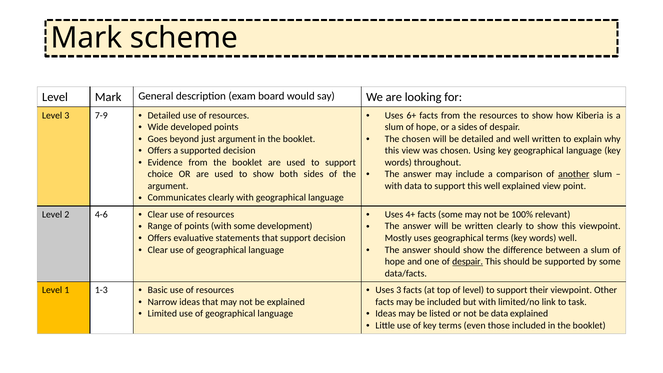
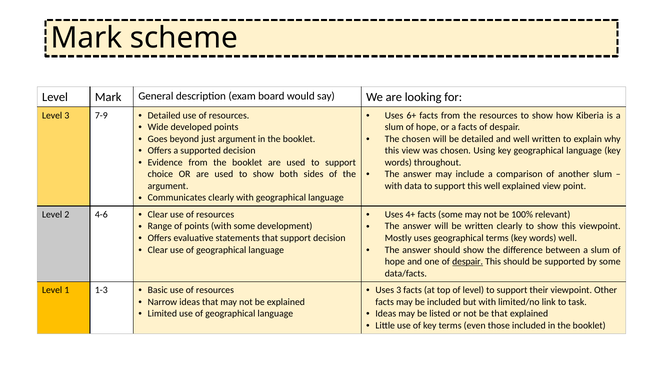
a sides: sides -> facts (468, 127)
another underline: present -> none (574, 174)
be data: data -> that (499, 314)
